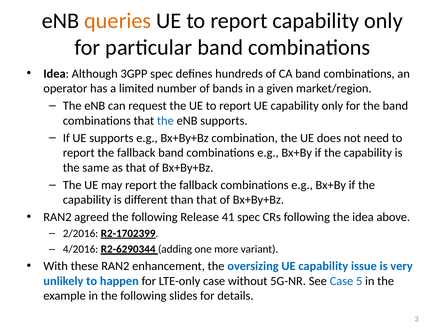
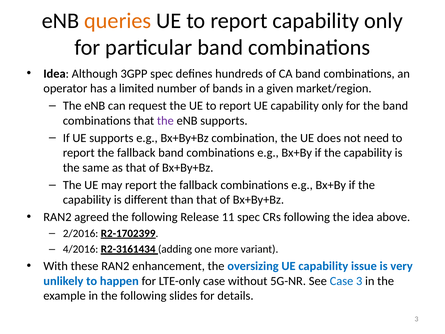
the colour: blue -> purple (165, 121)
41: 41 -> 11 (228, 217)
R2-6290344: R2-6290344 -> R2-3161434 (128, 249)
Case 5: 5 -> 3 (359, 281)
